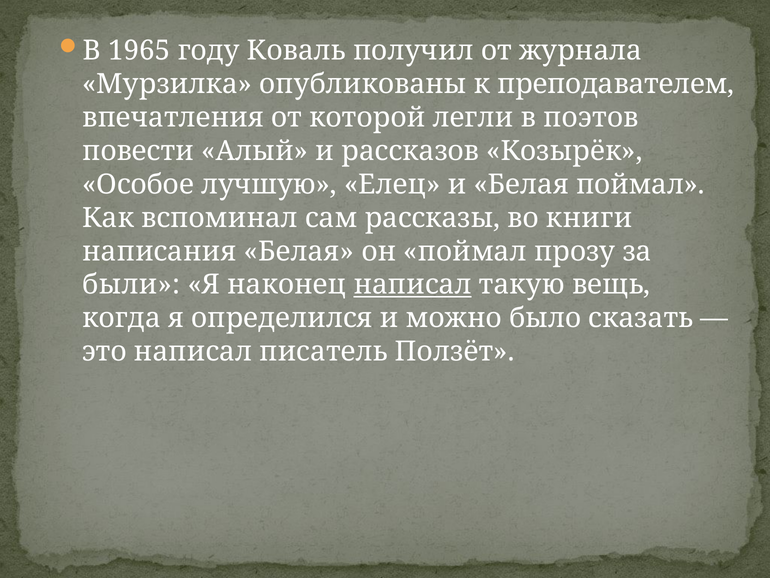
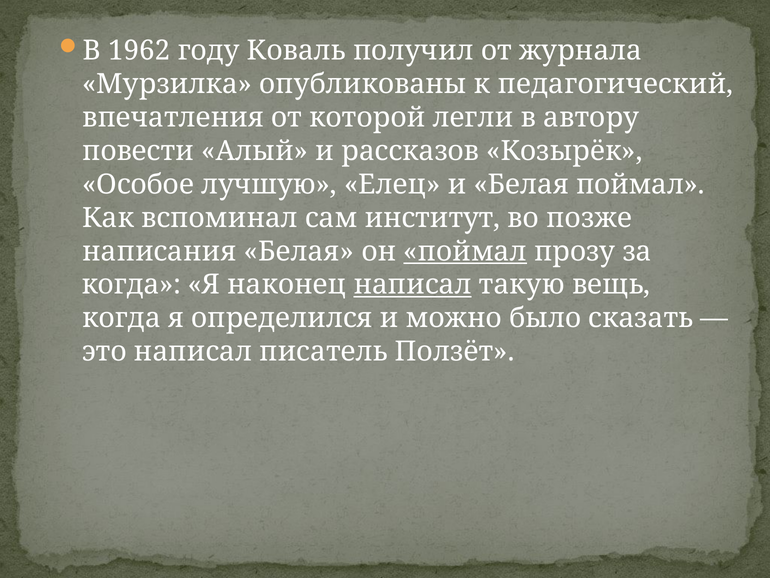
1965: 1965 -> 1962 (139, 50)
преподавателем: преподавателем -> педагогический (616, 84)
поэтов: поэтов -> автору (591, 117)
рассказы: рассказы -> институт (433, 218)
книги: книги -> позже (589, 218)
поймал underline: none -> present (465, 251)
были: были -> когда (131, 285)
